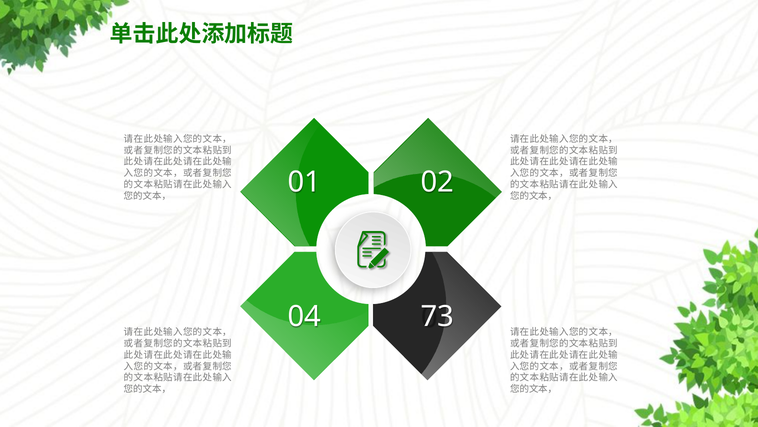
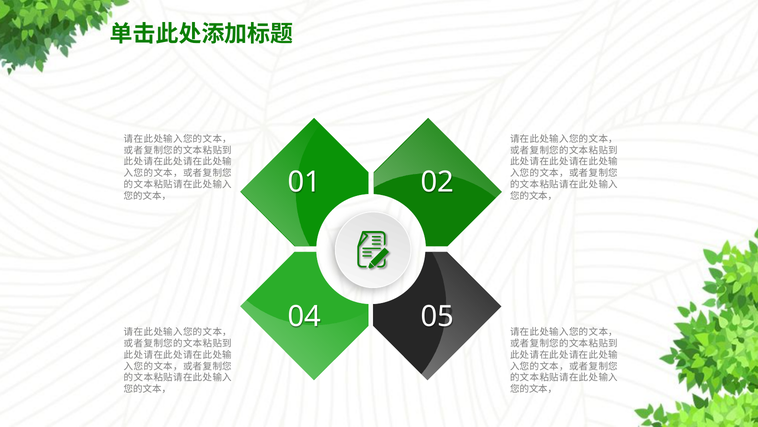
73: 73 -> 05 (437, 316)
